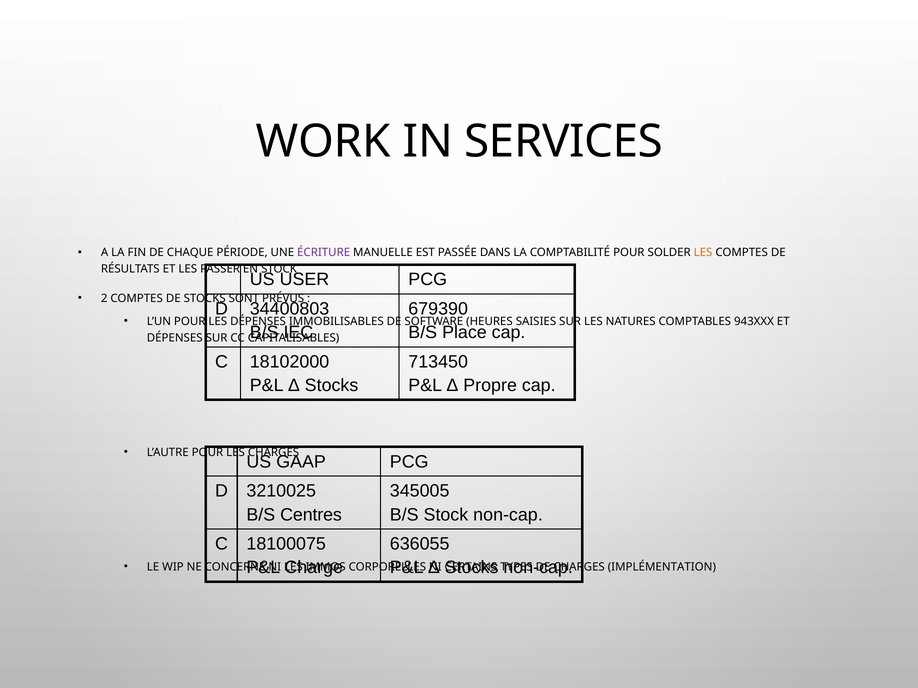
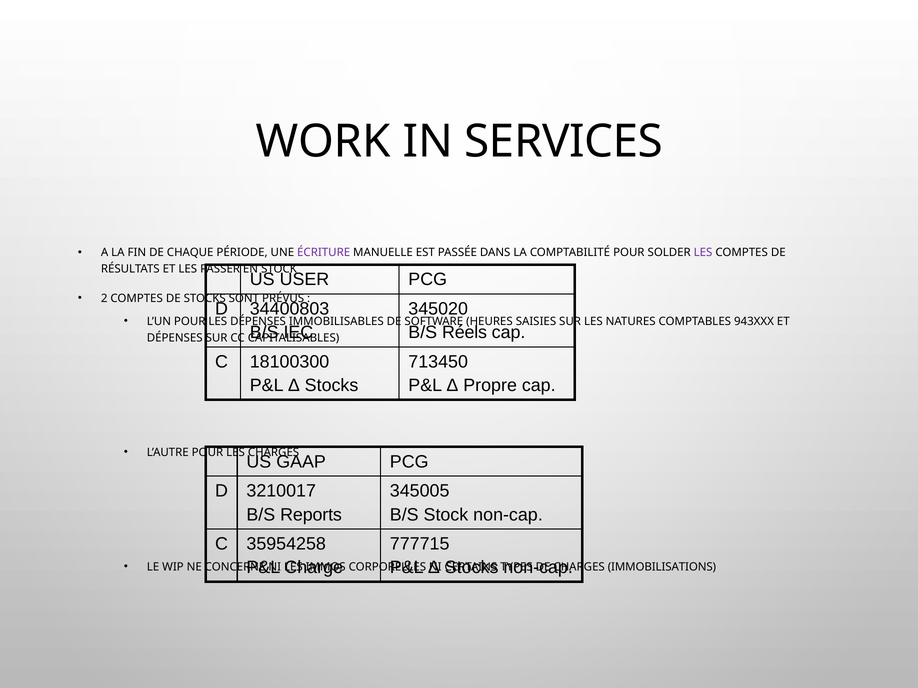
LES colour: orange -> purple (703, 253)
679390: 679390 -> 345020 (438, 309)
Place: Place -> Réels (465, 333)
18102000: 18102000 -> 18100300 (290, 362)
3210025: 3210025 -> 3210017 (281, 491)
Centres: Centres -> Reports (311, 515)
18100075: 18100075 -> 35954258 (286, 544)
636055: 636055 -> 777715 (420, 544)
IMPLÉMENTATION: IMPLÉMENTATION -> IMMOBILISATIONS (662, 567)
